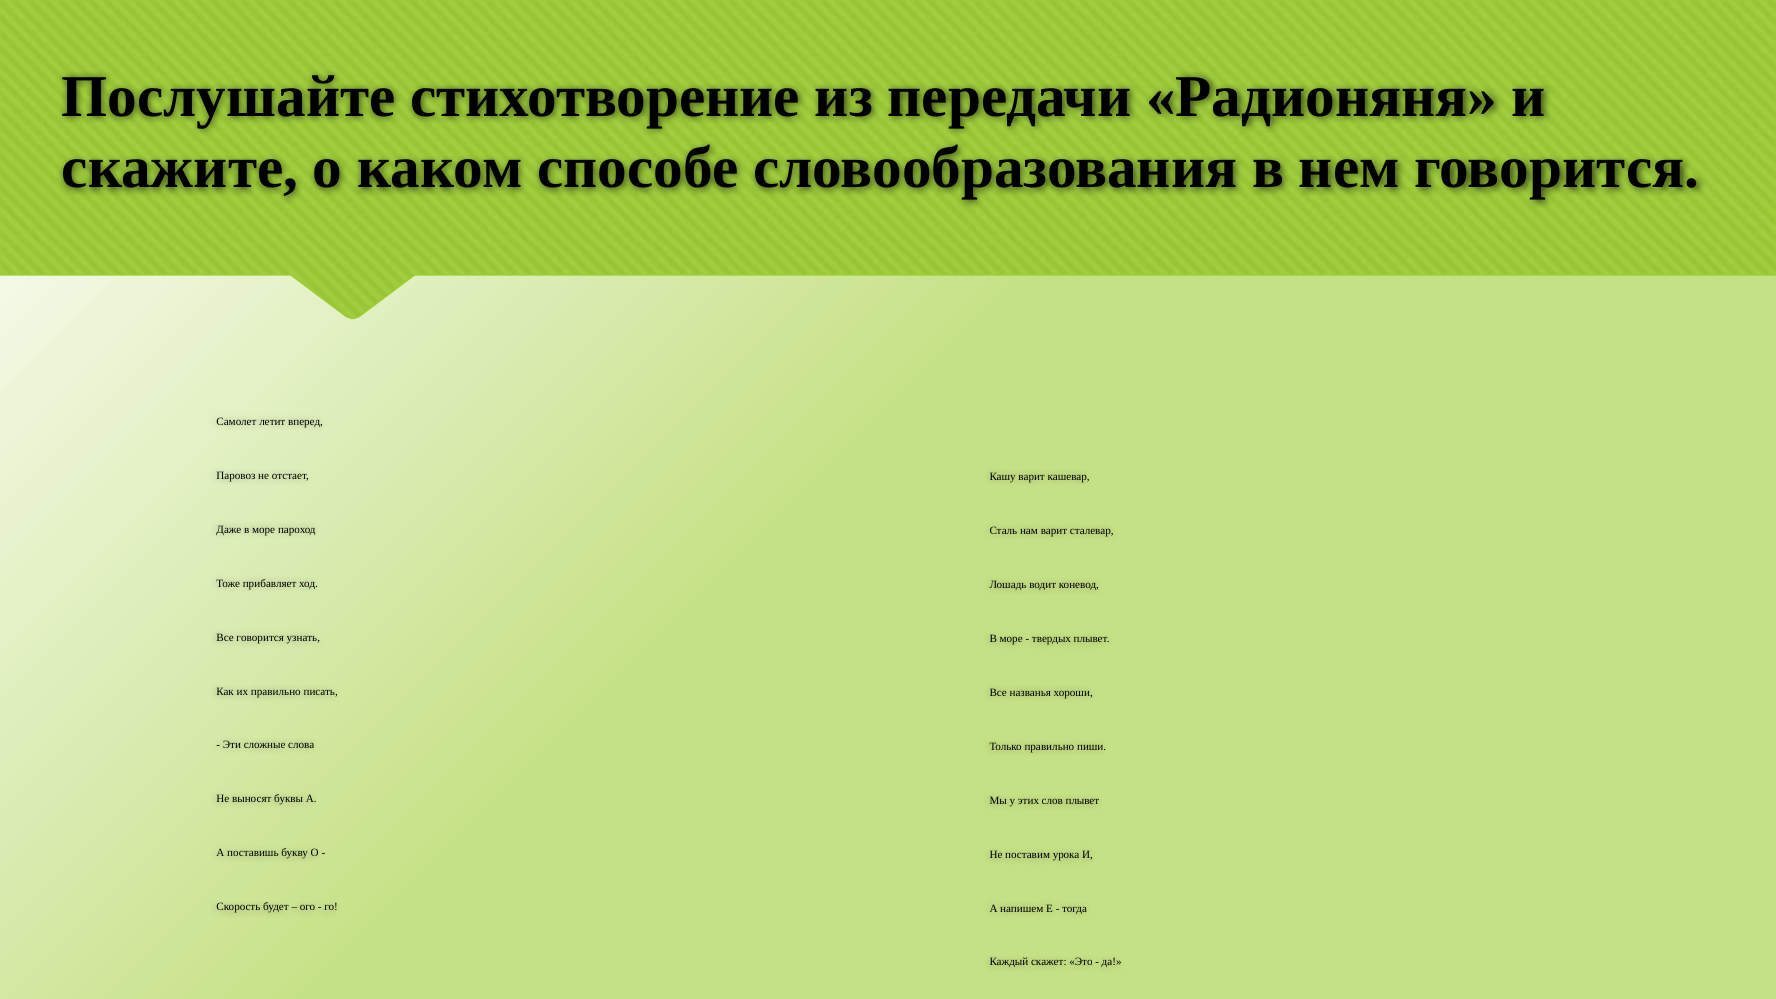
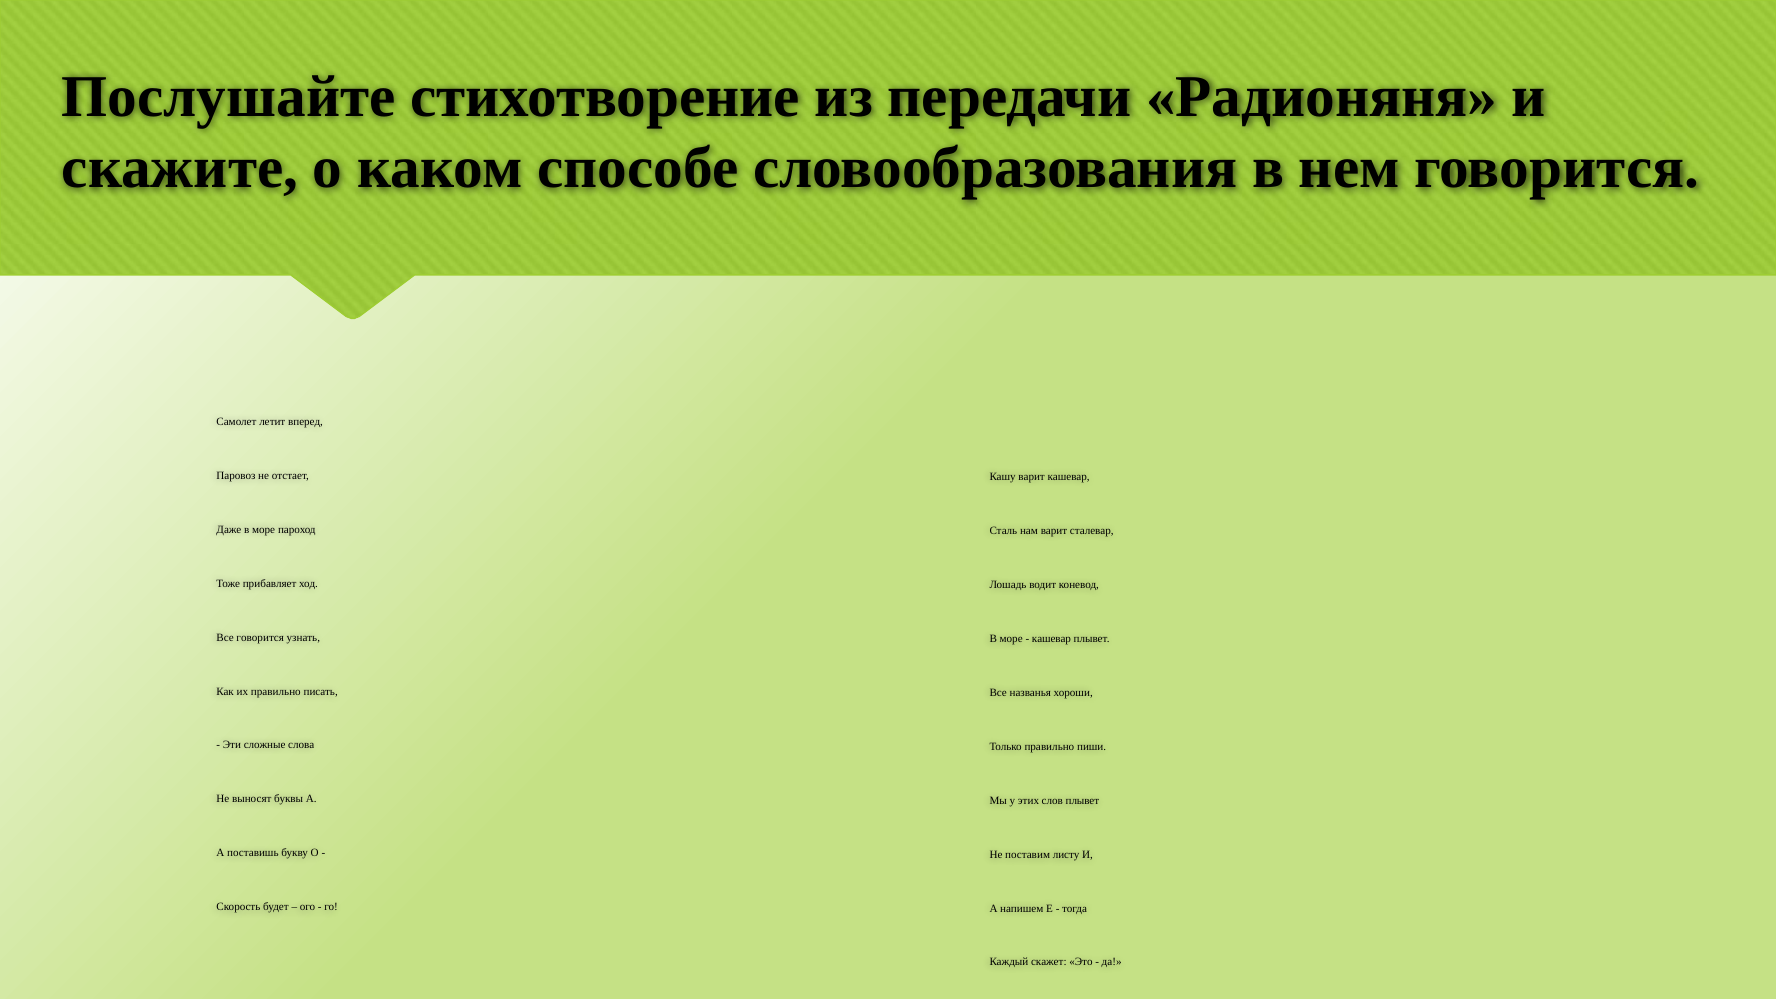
твердых: твердых -> кашевар (1052, 639)
урока: урока -> листу (1066, 854)
